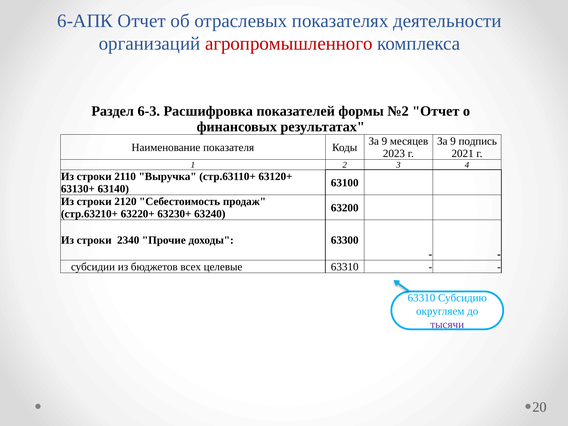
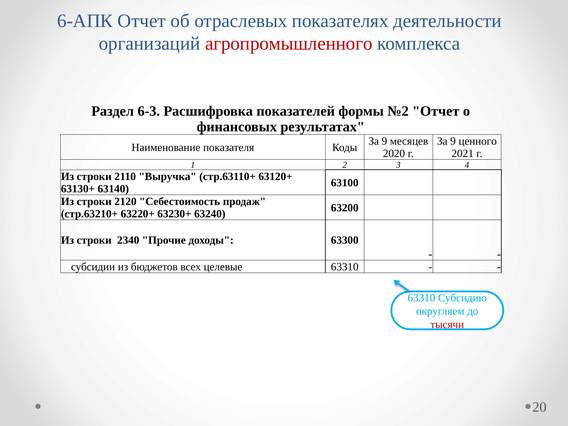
подпись: подпись -> ценного (478, 141)
2023: 2023 -> 2020 (394, 154)
тысячи colour: purple -> red (447, 324)
